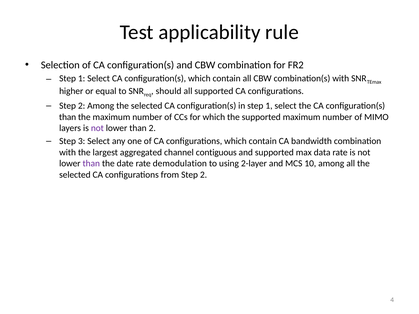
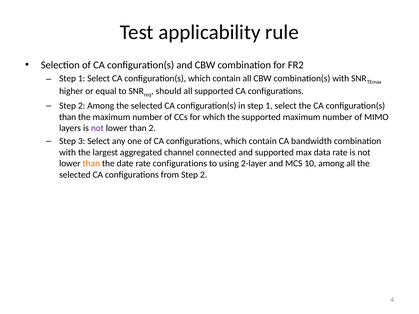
contiguous: contiguous -> connected (216, 152)
than colour: purple -> orange (91, 164)
rate demodulation: demodulation -> configurations (180, 164)
